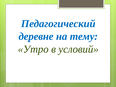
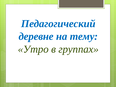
условий: условий -> группах (79, 49)
